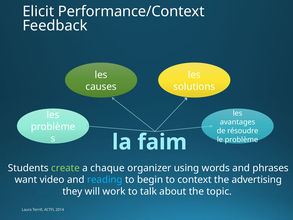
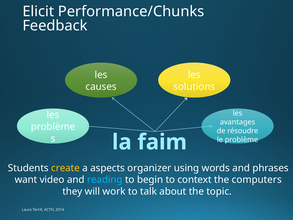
Performance/Context: Performance/Context -> Performance/Chunks (131, 11)
create colour: light green -> yellow (65, 168)
chaque: chaque -> aspects (108, 168)
advertising: advertising -> computers (257, 180)
